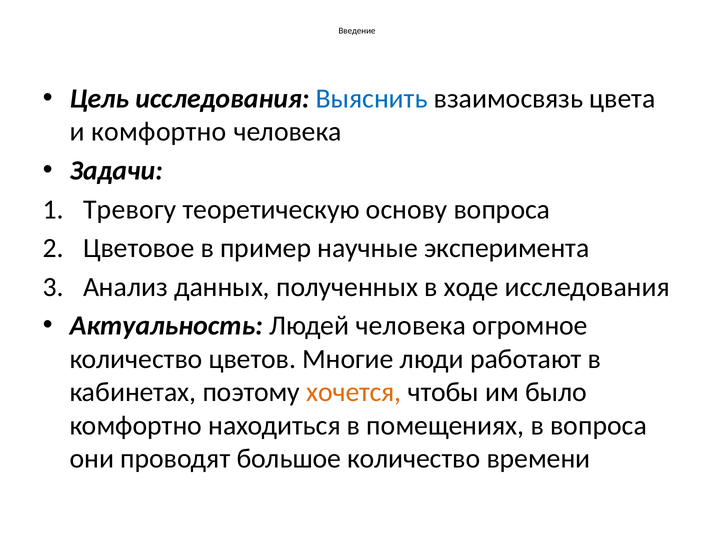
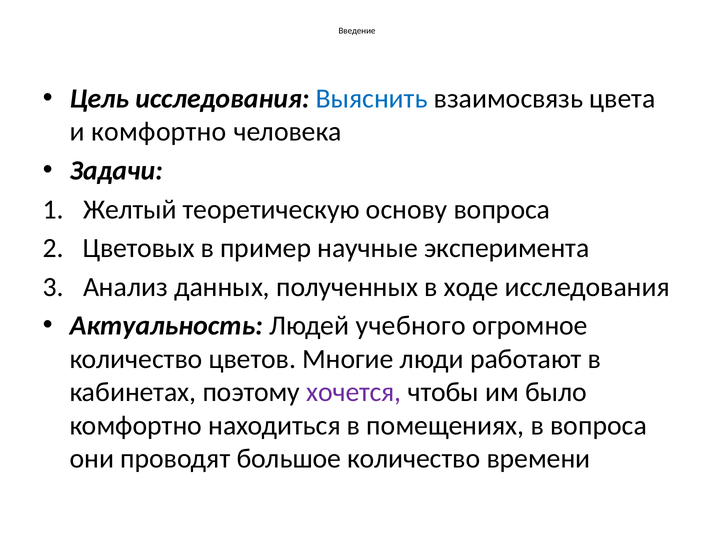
Тревогу: Тревогу -> Желтый (130, 210)
Цветовое: Цветовое -> Цветовых (139, 248)
Людей человека: человека -> учебного (411, 326)
хочется colour: orange -> purple (354, 393)
